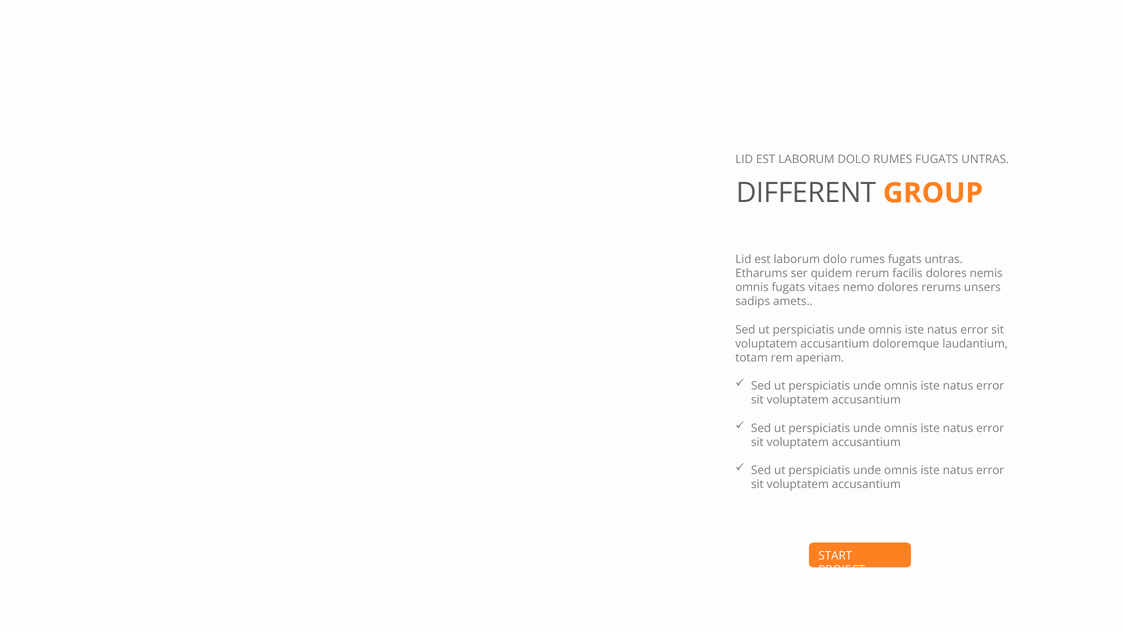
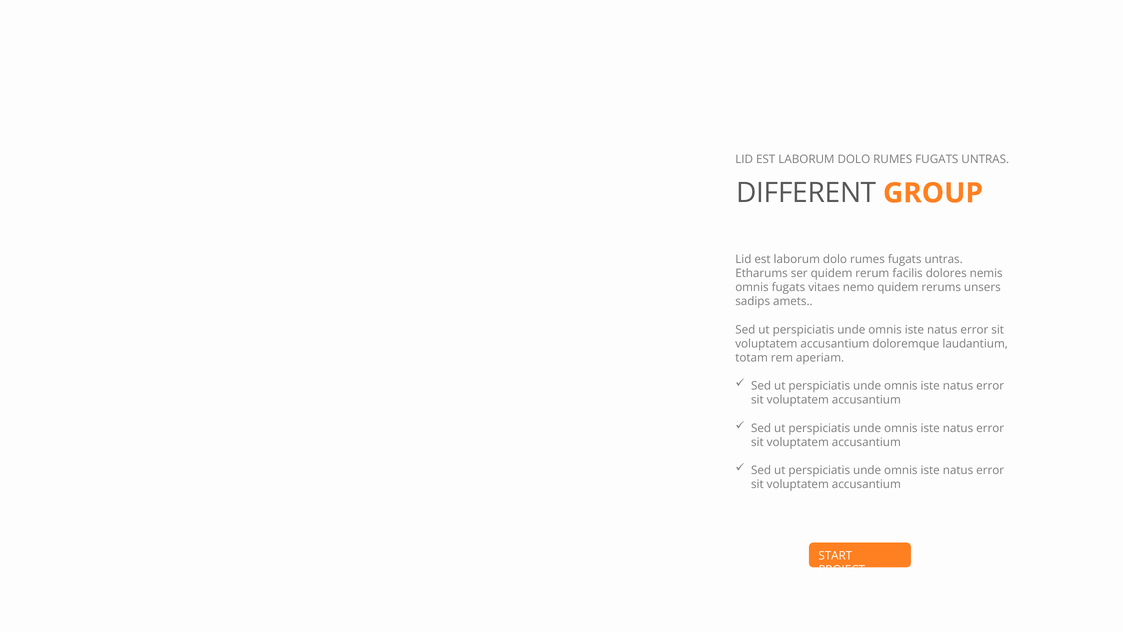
nemo dolores: dolores -> quidem (898, 287)
